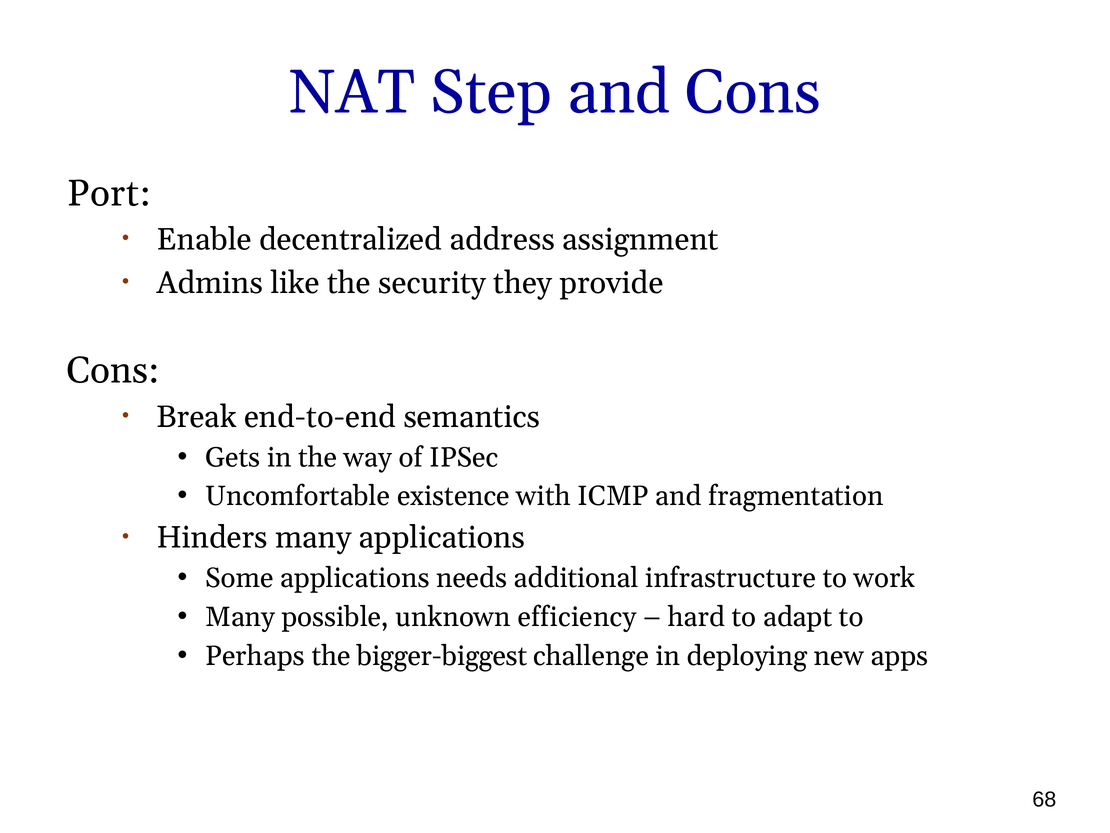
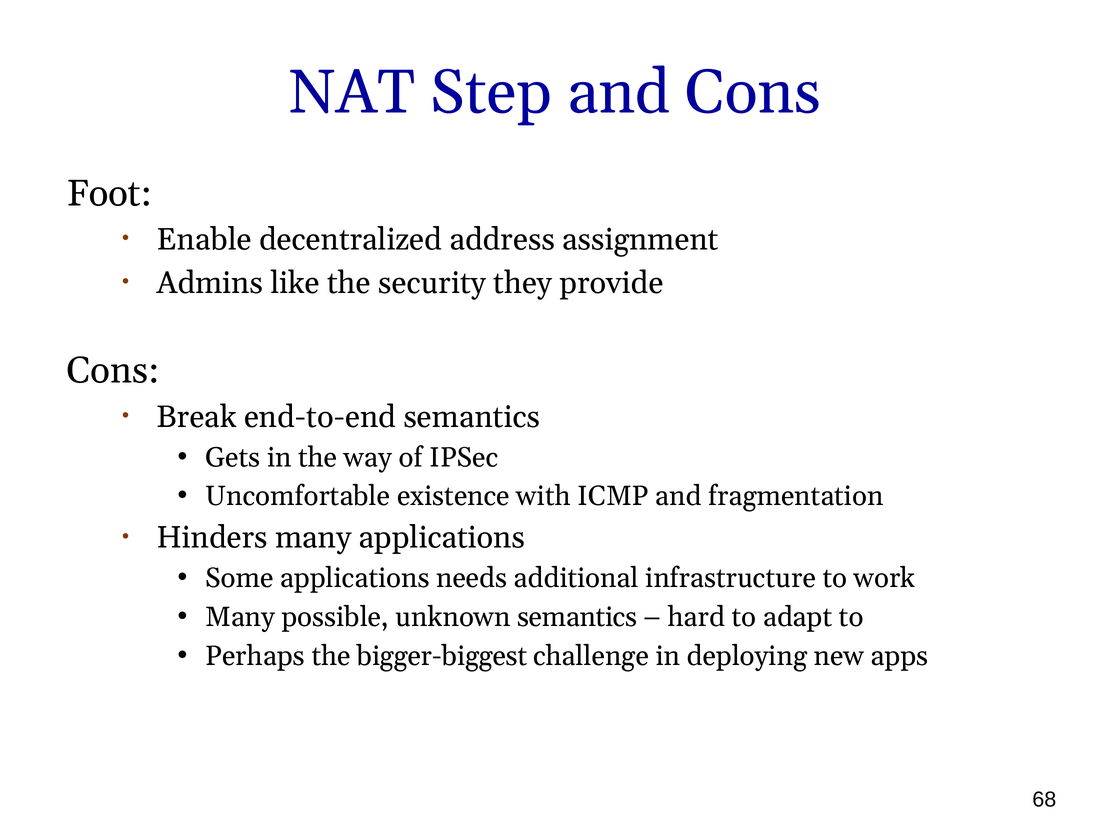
Port: Port -> Foot (109, 193)
unknown efficiency: efficiency -> semantics (577, 617)
